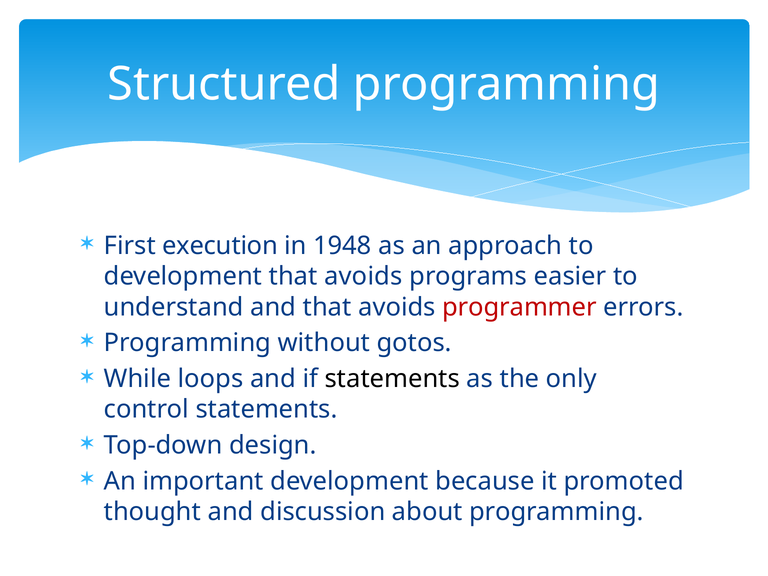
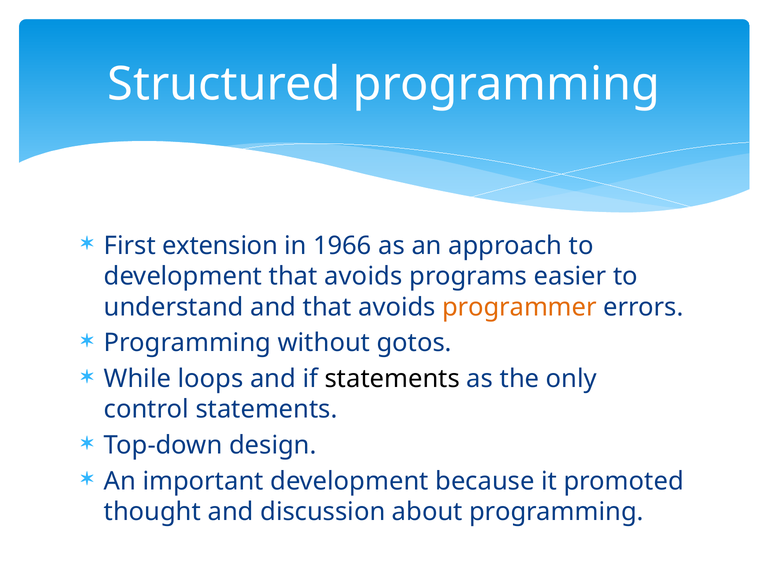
execution: execution -> extension (220, 246)
1948: 1948 -> 1966 (342, 246)
programmer colour: red -> orange (519, 307)
